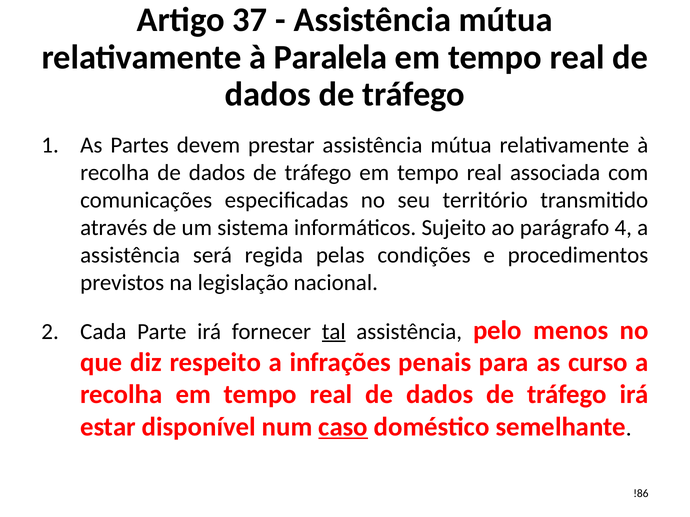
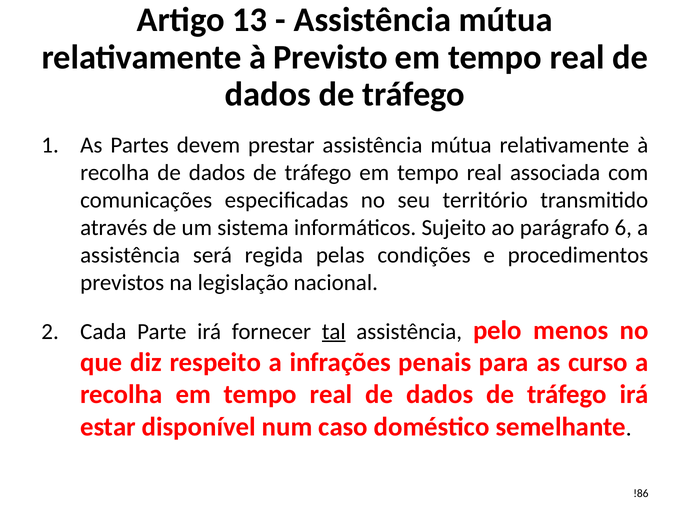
37: 37 -> 13 (250, 20)
Paralela: Paralela -> Previsto (331, 57)
4: 4 -> 6 (623, 228)
caso underline: present -> none (343, 427)
